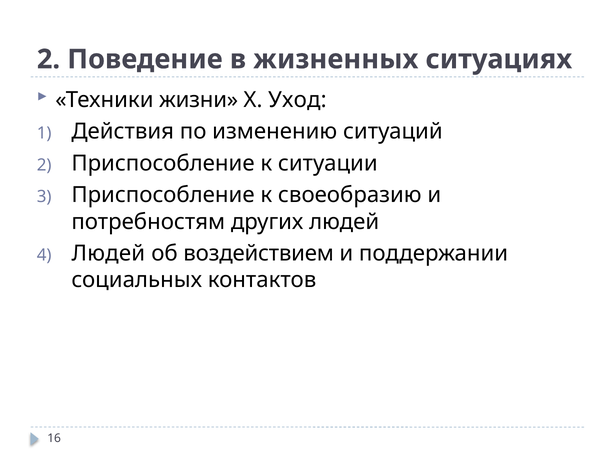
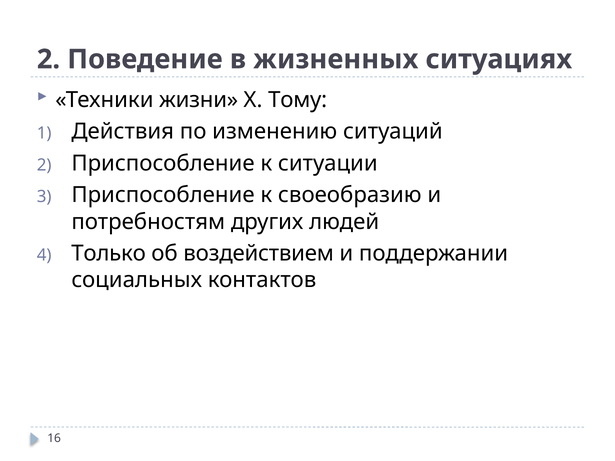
Уход: Уход -> Тому (298, 100)
Людей: Людей -> Только (109, 254)
